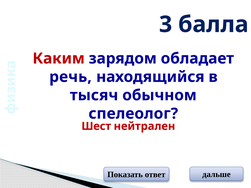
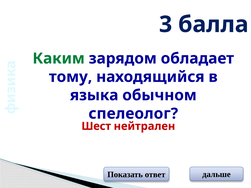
Каким colour: red -> green (59, 59)
речь: речь -> тому (71, 77)
тысяч: тысяч -> языка (94, 95)
